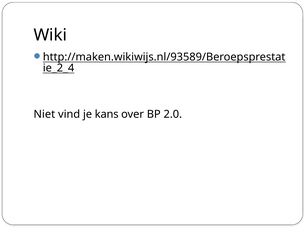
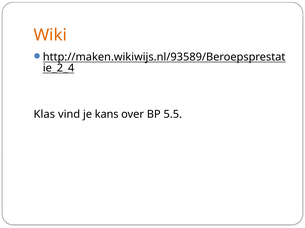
Wiki colour: black -> orange (50, 35)
Niet: Niet -> Klas (44, 115)
2.0: 2.0 -> 5.5 (173, 115)
